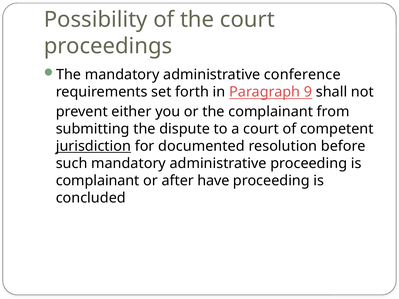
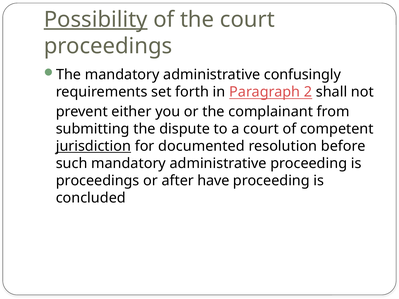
Possibility underline: none -> present (96, 20)
conference: conference -> confusingly (302, 75)
9: 9 -> 2 (308, 92)
complainant: complainant -> proceedings (98, 181)
